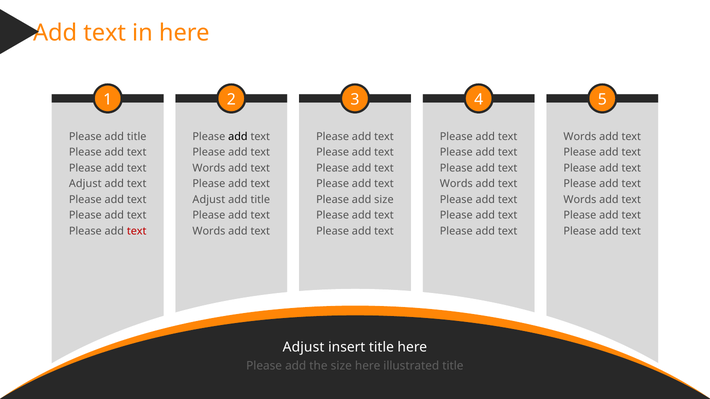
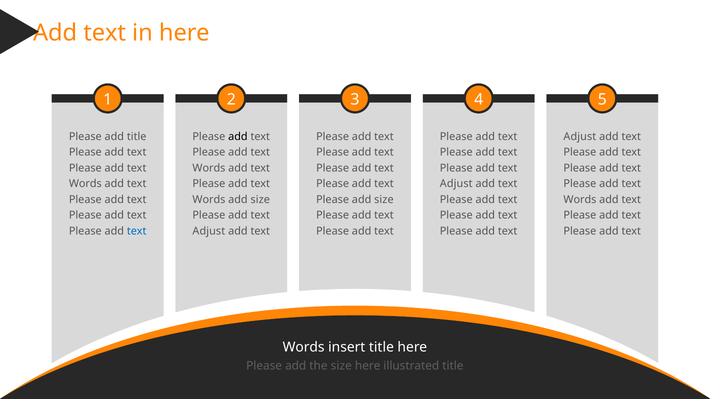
Words: Words -> Adjust (580, 137)
Adjust: Adjust -> Words (85, 184)
Words: Words -> Adjust (456, 184)
Adjust: Adjust -> Words (209, 200)
title: title -> size (260, 200)
text colour: red -> blue (137, 231)
Words: Words -> Adjust (209, 231)
Adjust: Adjust -> Words (304, 348)
